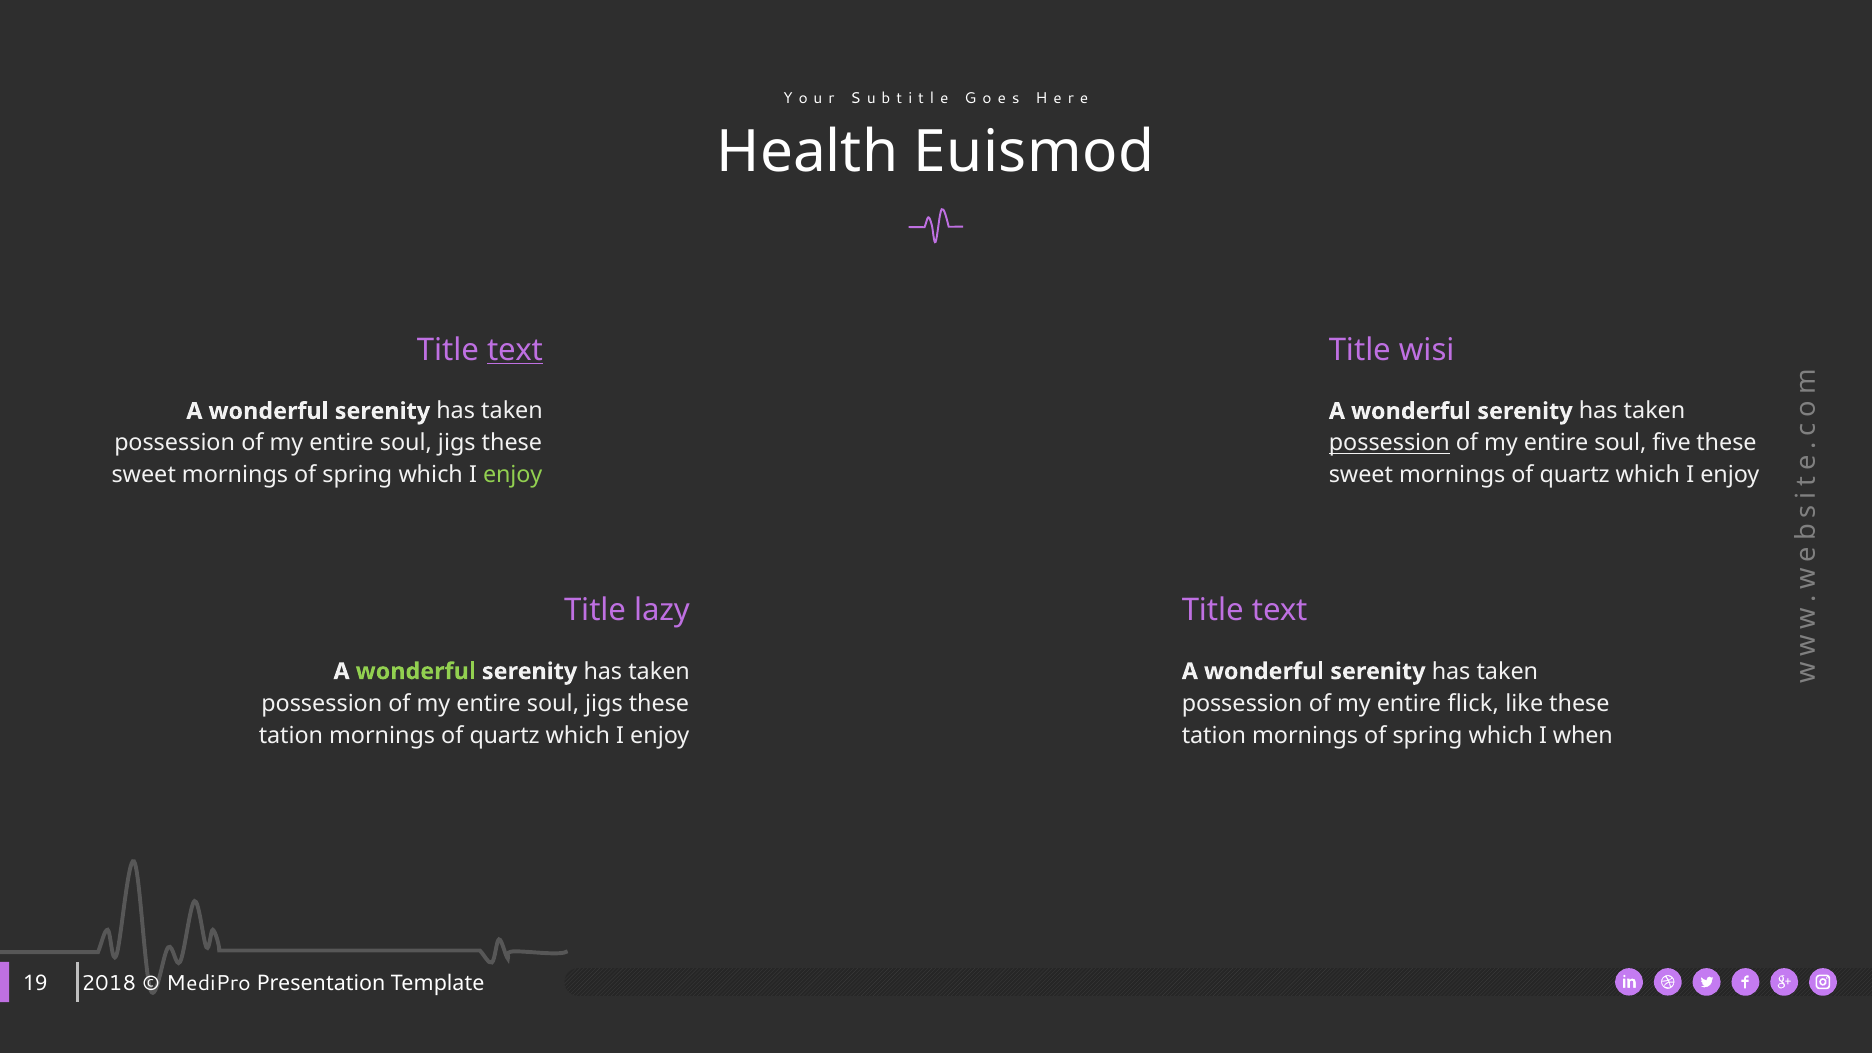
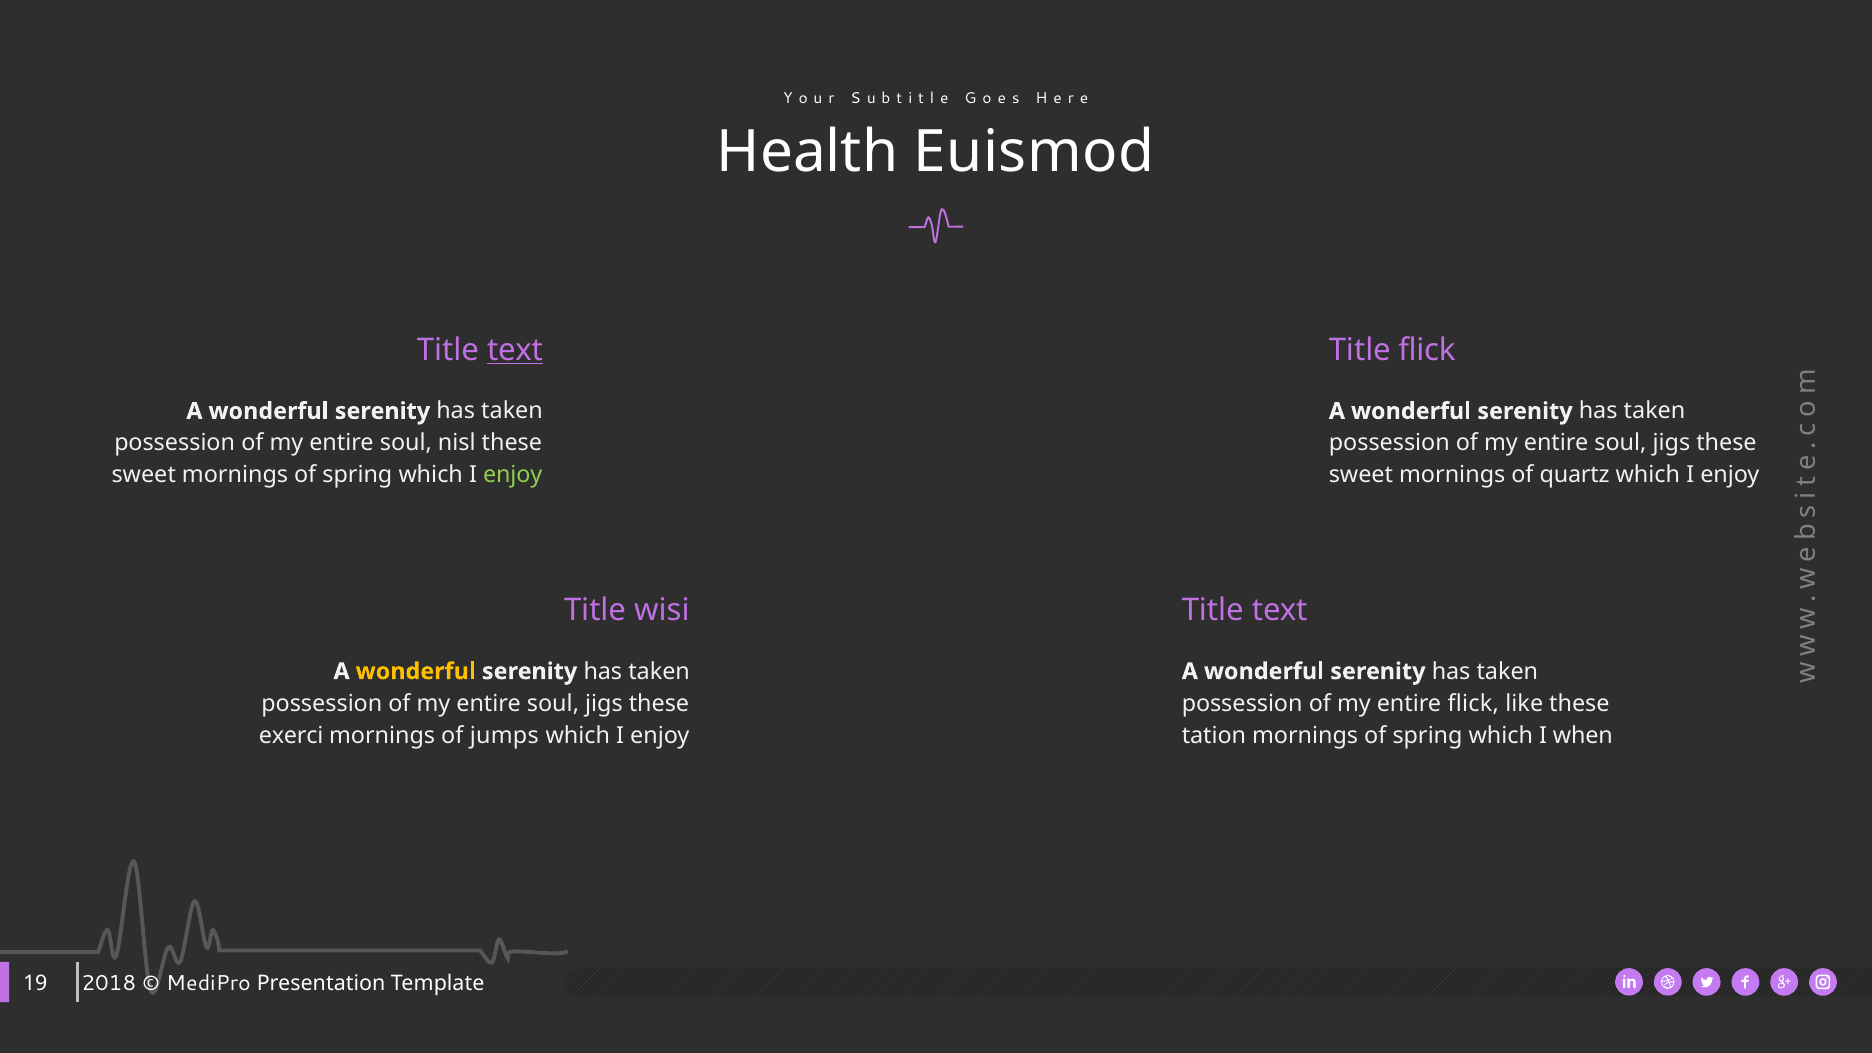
Title wisi: wisi -> flick (1427, 350)
jigs: jigs -> nisl (457, 443)
possession underline: present -> none (1389, 443)
five: five -> jigs (1671, 443)
lazy: lazy -> wisi (662, 610)
wonderful colour: light green -> yellow (416, 671)
tation: tation -> exerci (291, 735)
quartz: quartz -> jumps (504, 735)
